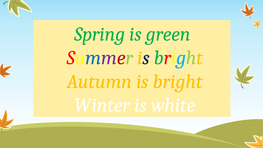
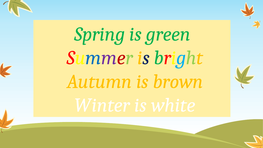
Autumn is bright: bright -> brown (178, 82)
